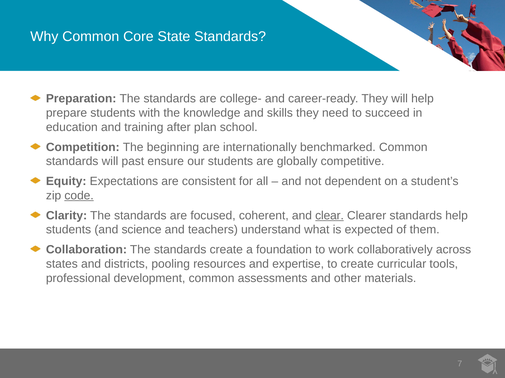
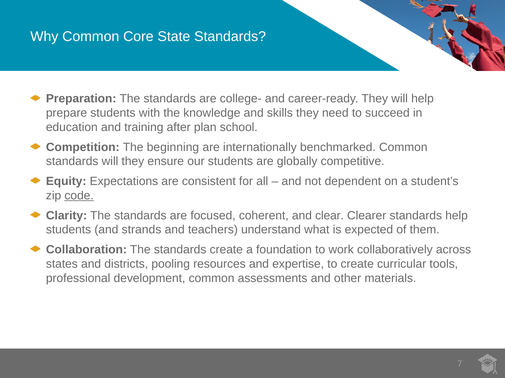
will past: past -> they (133, 162)
clear underline: present -> none (330, 216)
science: science -> strands (141, 230)
